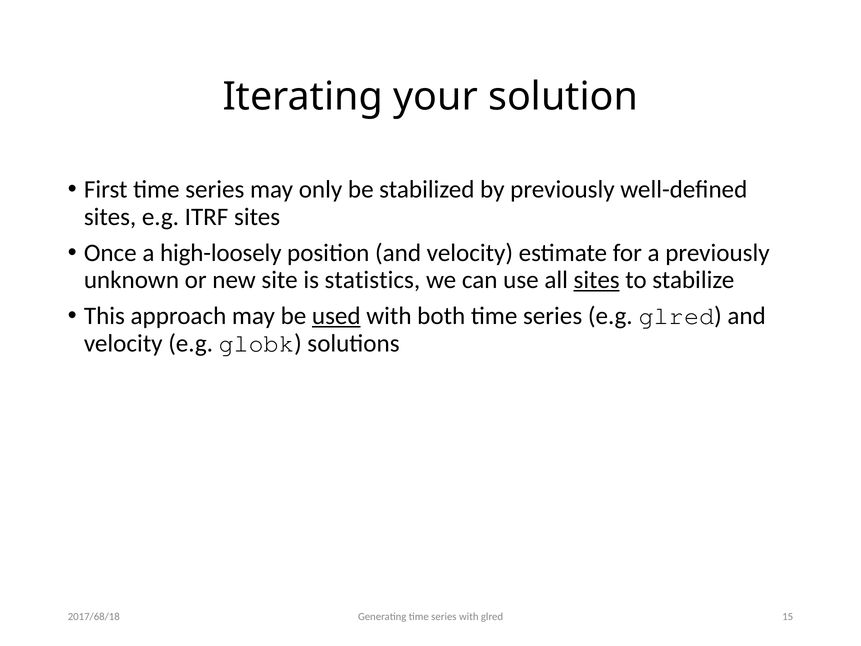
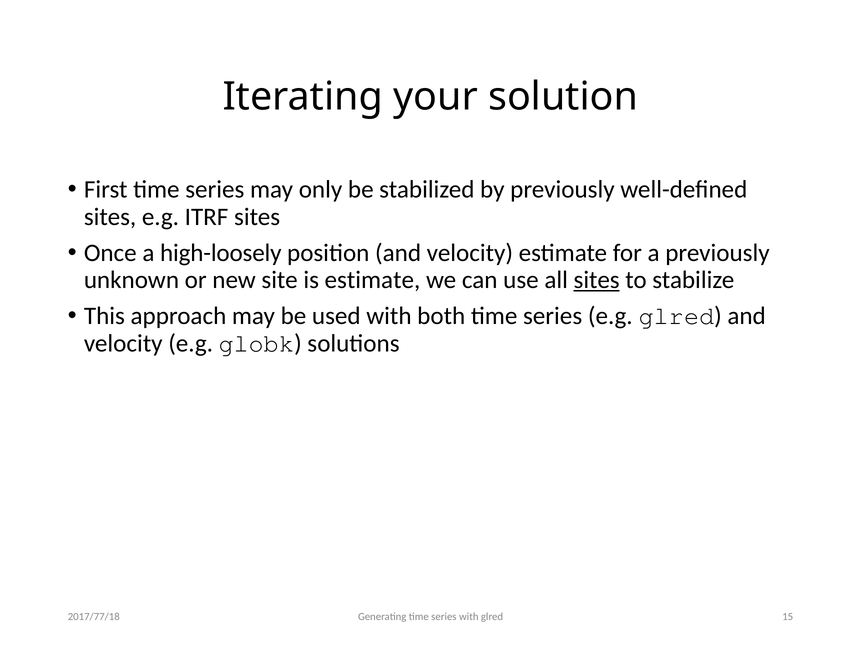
is statistics: statistics -> estimate (372, 280)
used underline: present -> none (336, 316)
2017/68/18: 2017/68/18 -> 2017/77/18 (94, 616)
